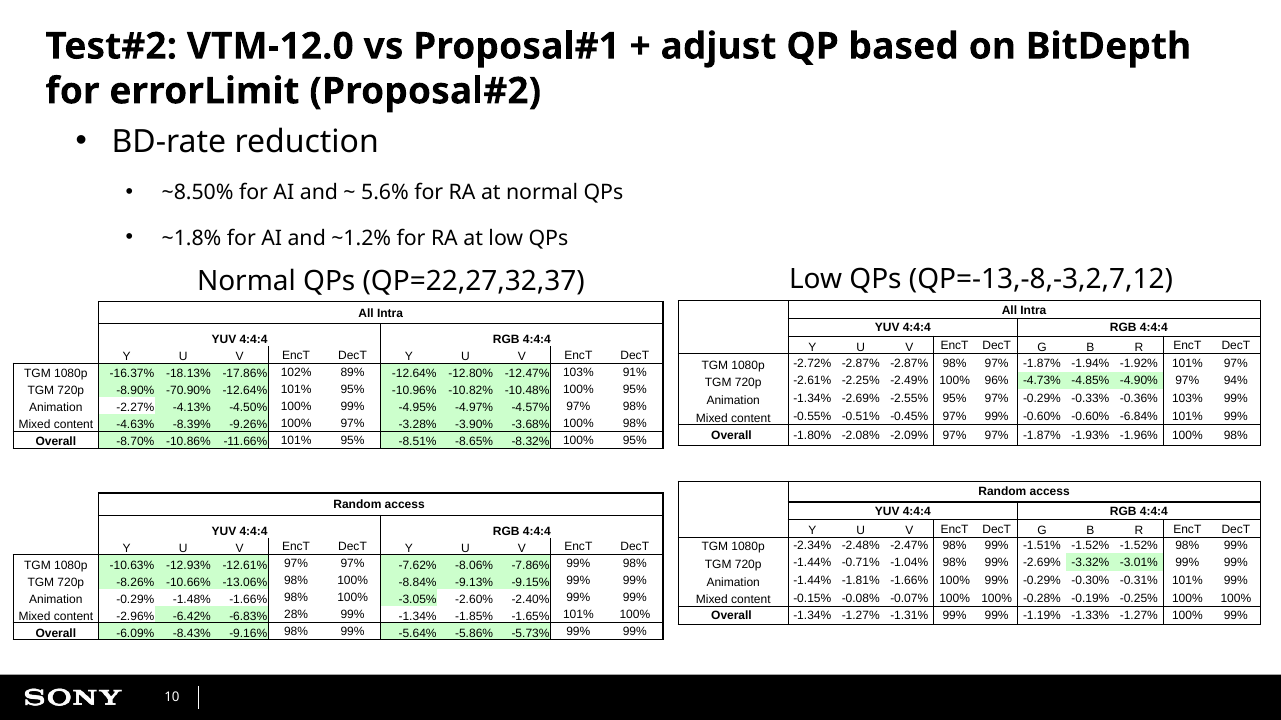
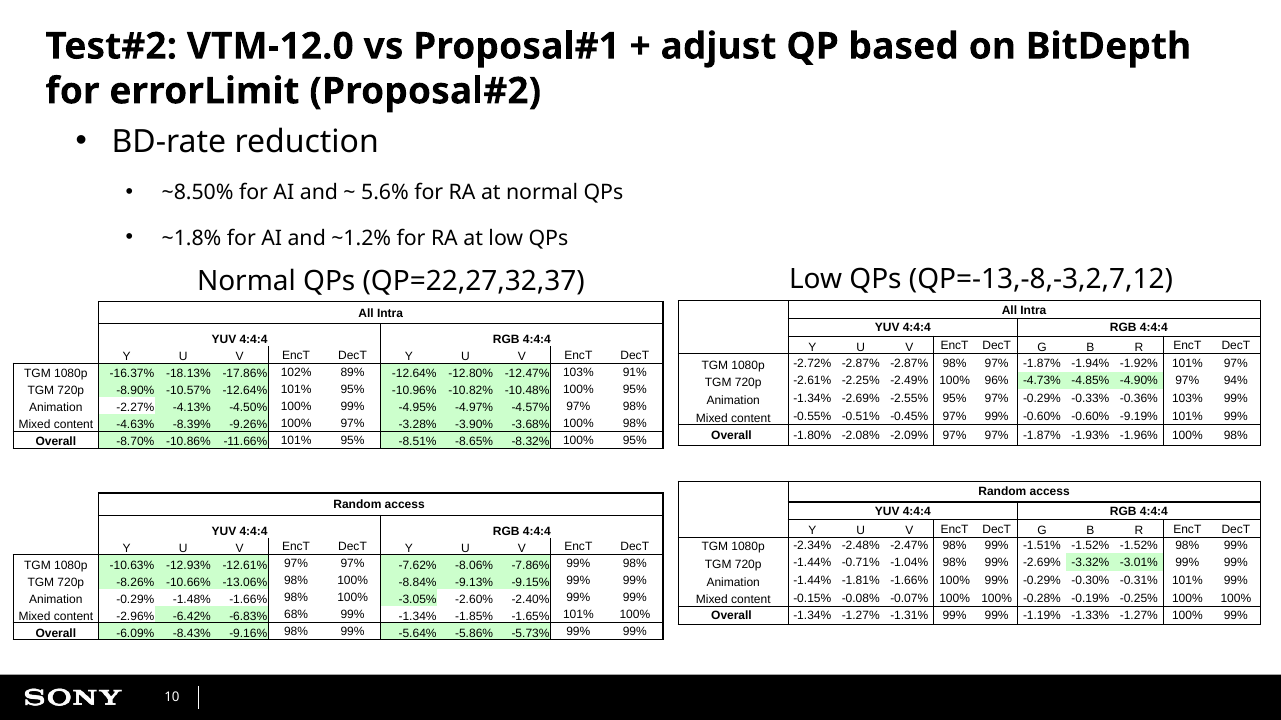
-70.90%: -70.90% -> -10.57% (188, 391)
-6.84%: -6.84% -> -9.19% (1139, 416)
28%: 28% -> 68% (296, 615)
